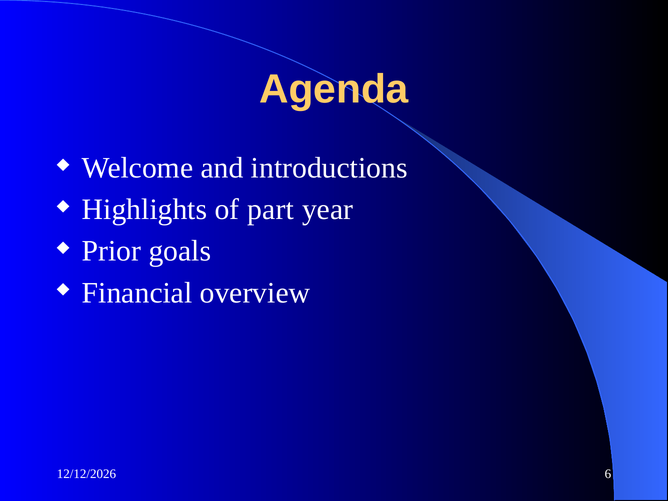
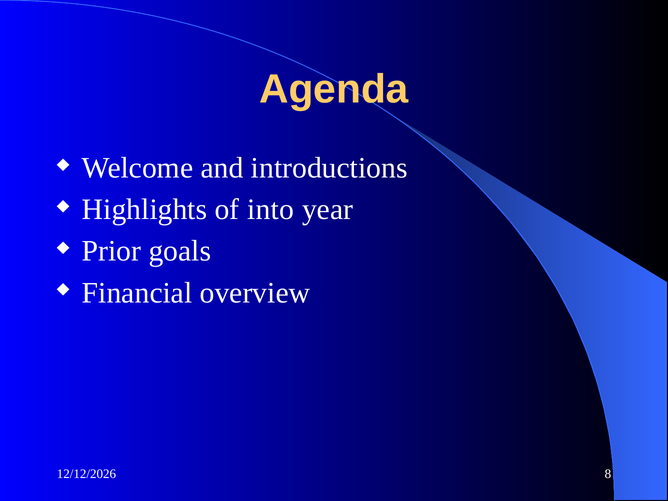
part: part -> into (271, 210)
6: 6 -> 8 (608, 474)
